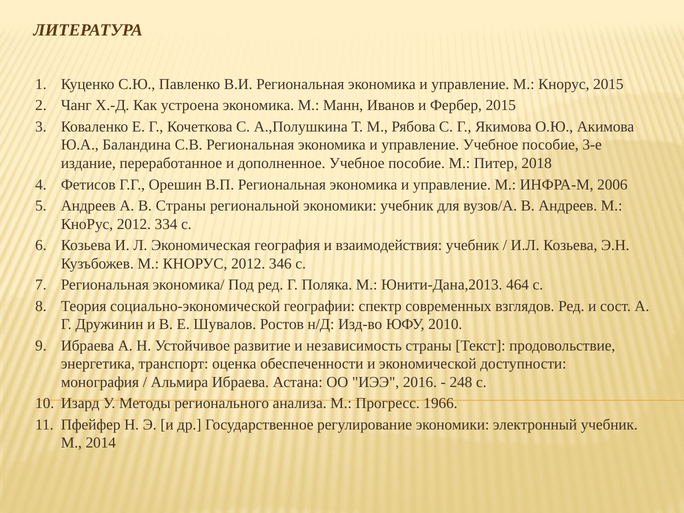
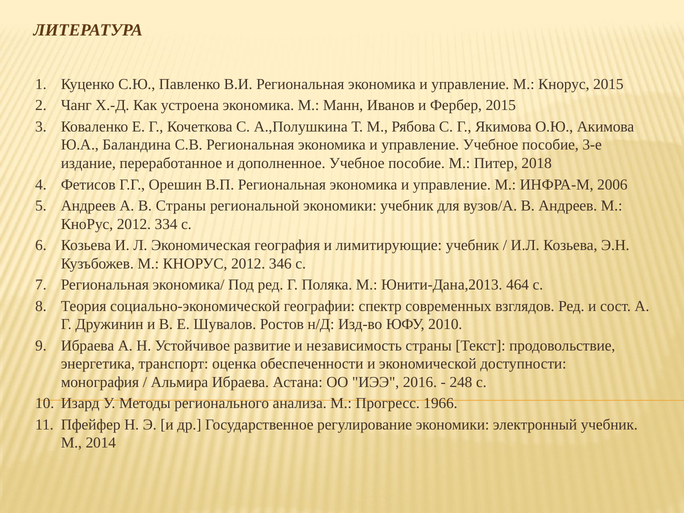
взаимодействия: взаимодействия -> лимитирующие (389, 245)
